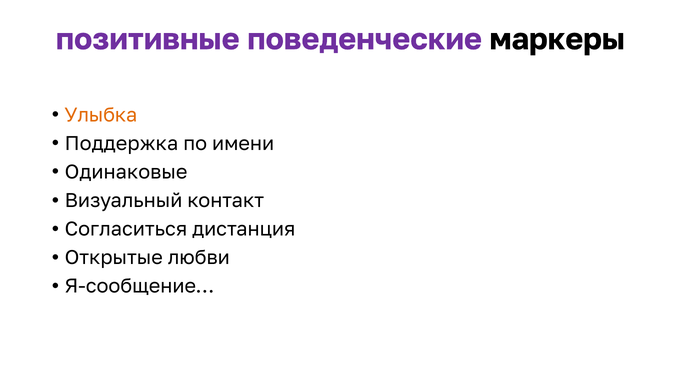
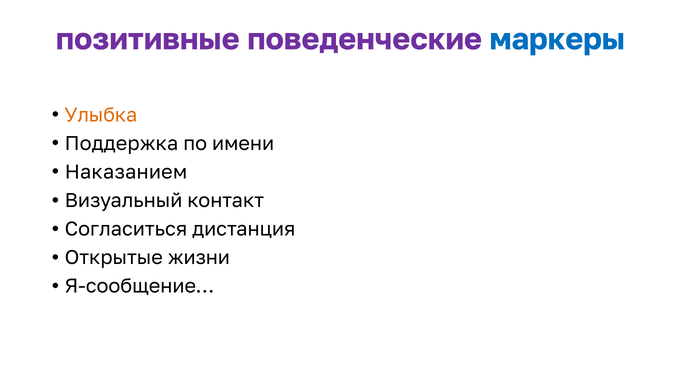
маркеры colour: black -> blue (557, 39)
Одинаковые: Одинаковые -> Наказанием (126, 172)
любви: любви -> жизни (199, 258)
